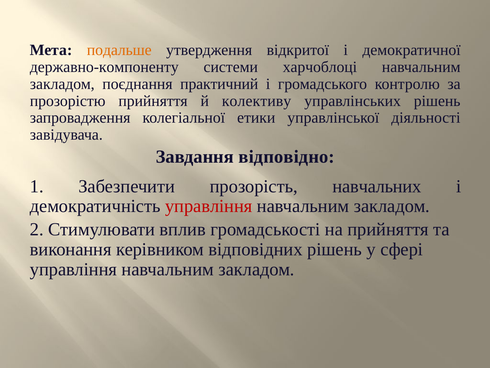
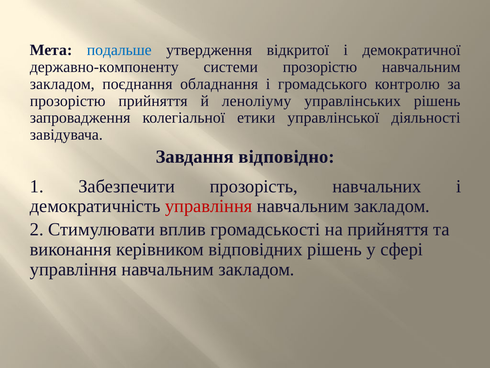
подальше colour: orange -> blue (119, 50)
системи харчоблоці: харчоблоці -> прозорістю (320, 67)
практичний: практичний -> обладнання (219, 84)
колективу: колективу -> леноліуму (257, 101)
